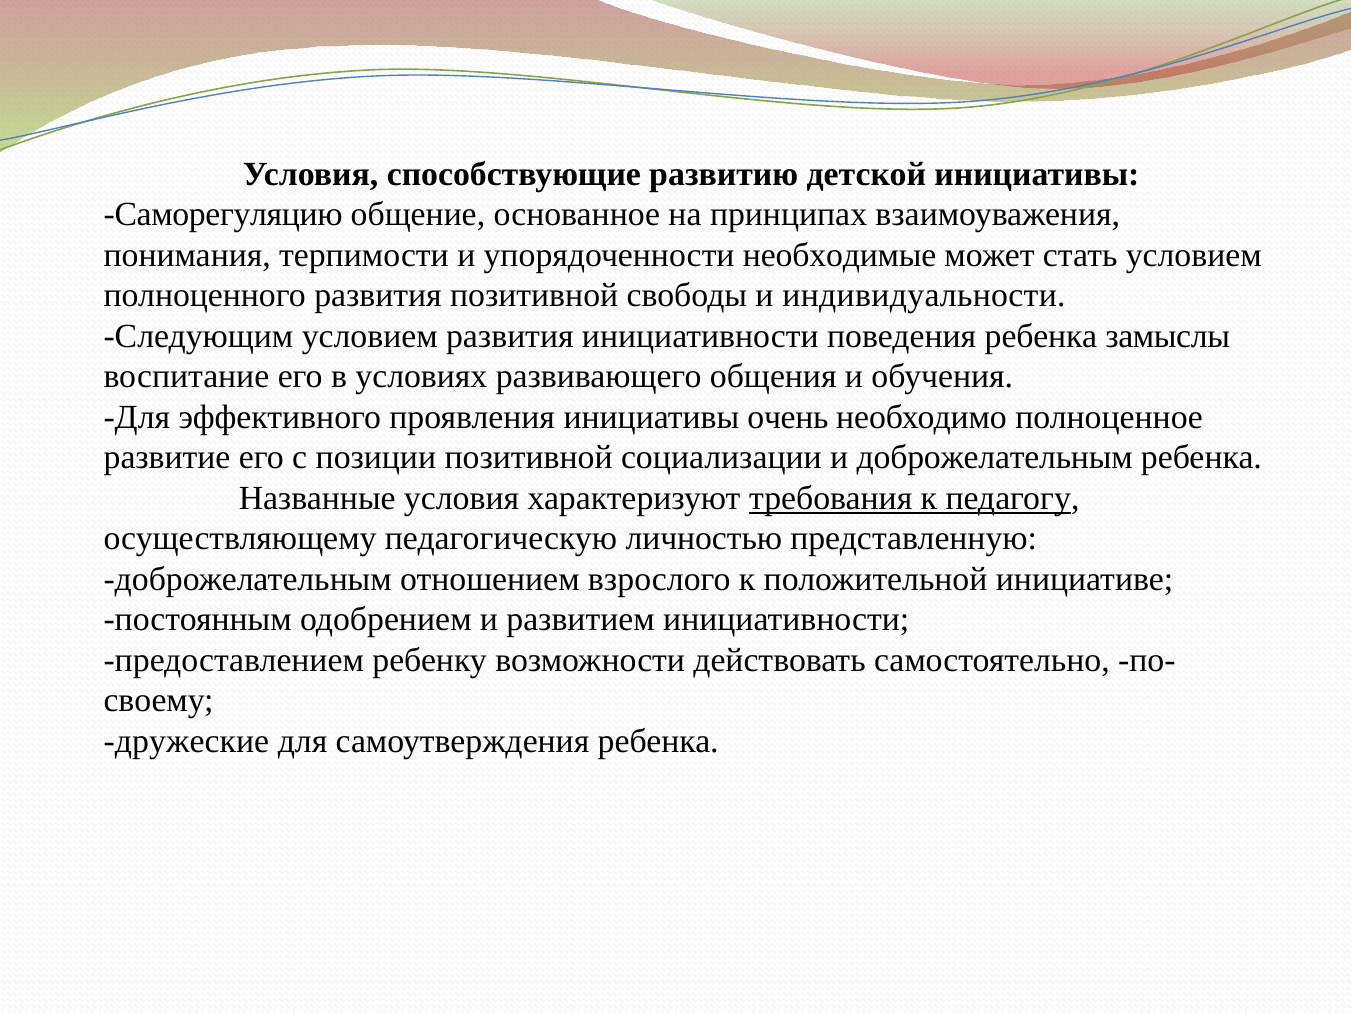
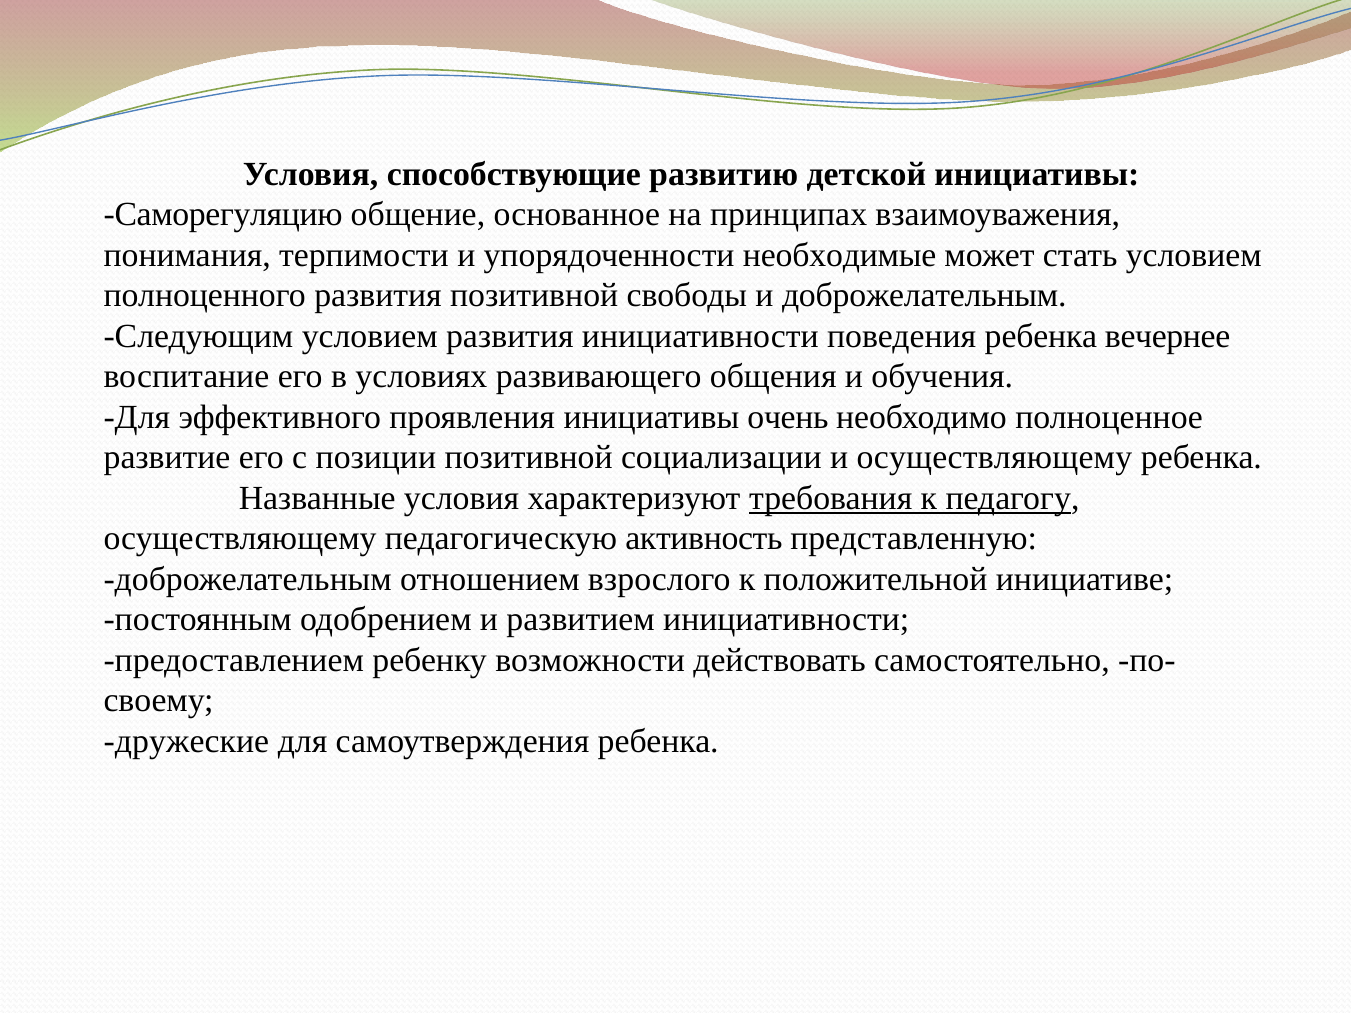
и индивидуальности: индивидуальности -> доброжелательным (924, 296)
замыслы: замыслы -> вечернее (1168, 336)
и доброжелательным: доброжелательным -> осуществляющему (994, 458)
личностью: личностью -> активность (704, 539)
